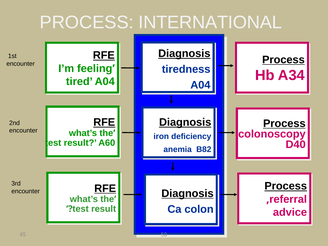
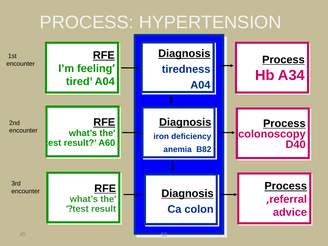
INTERNATIONAL: INTERNATIONAL -> HYPERTENSION (210, 22)
